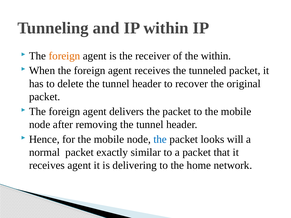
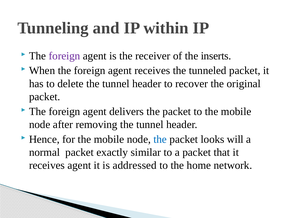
foreign colour: orange -> purple (64, 56)
the within: within -> inserts (216, 56)
delivering: delivering -> addressed (135, 166)
